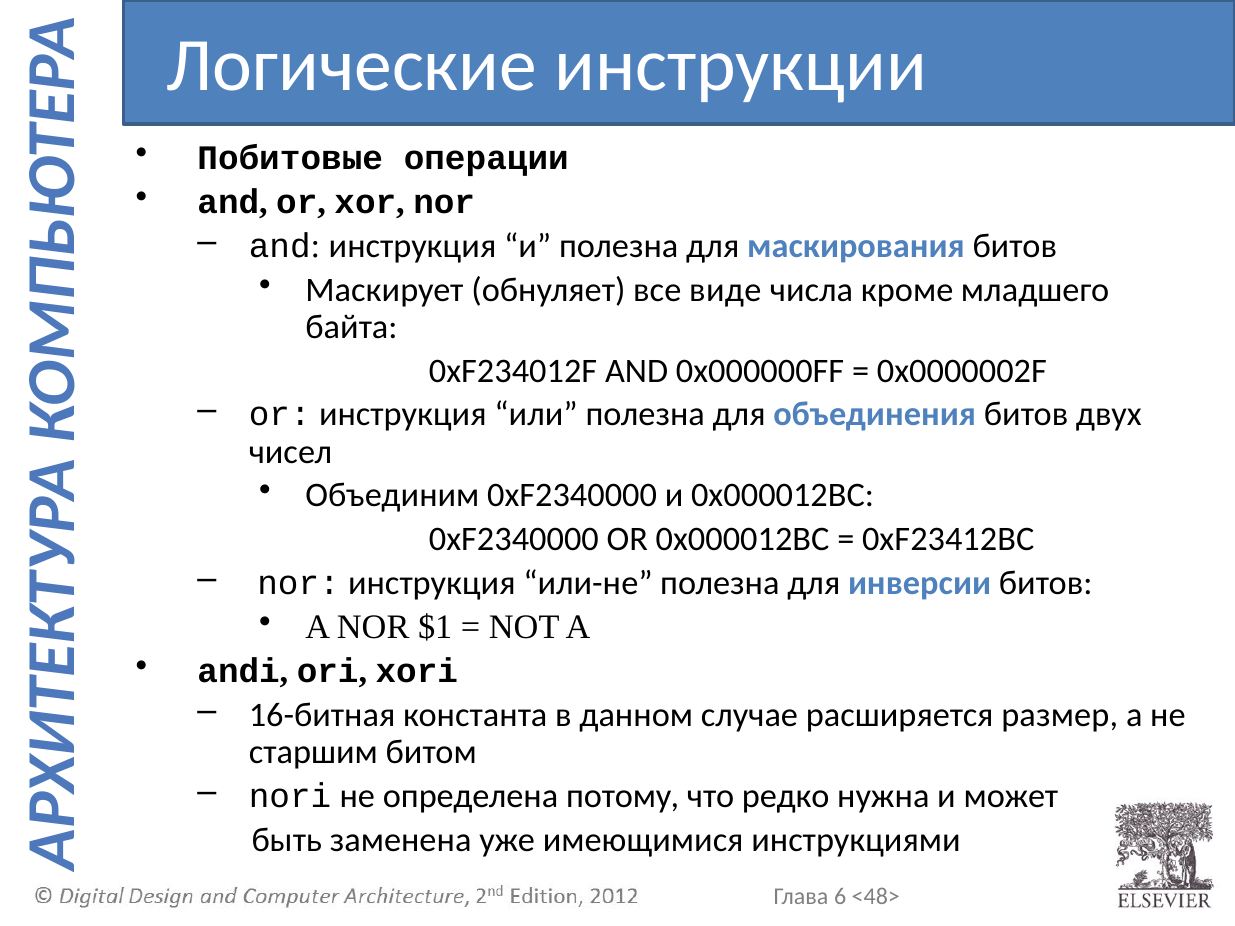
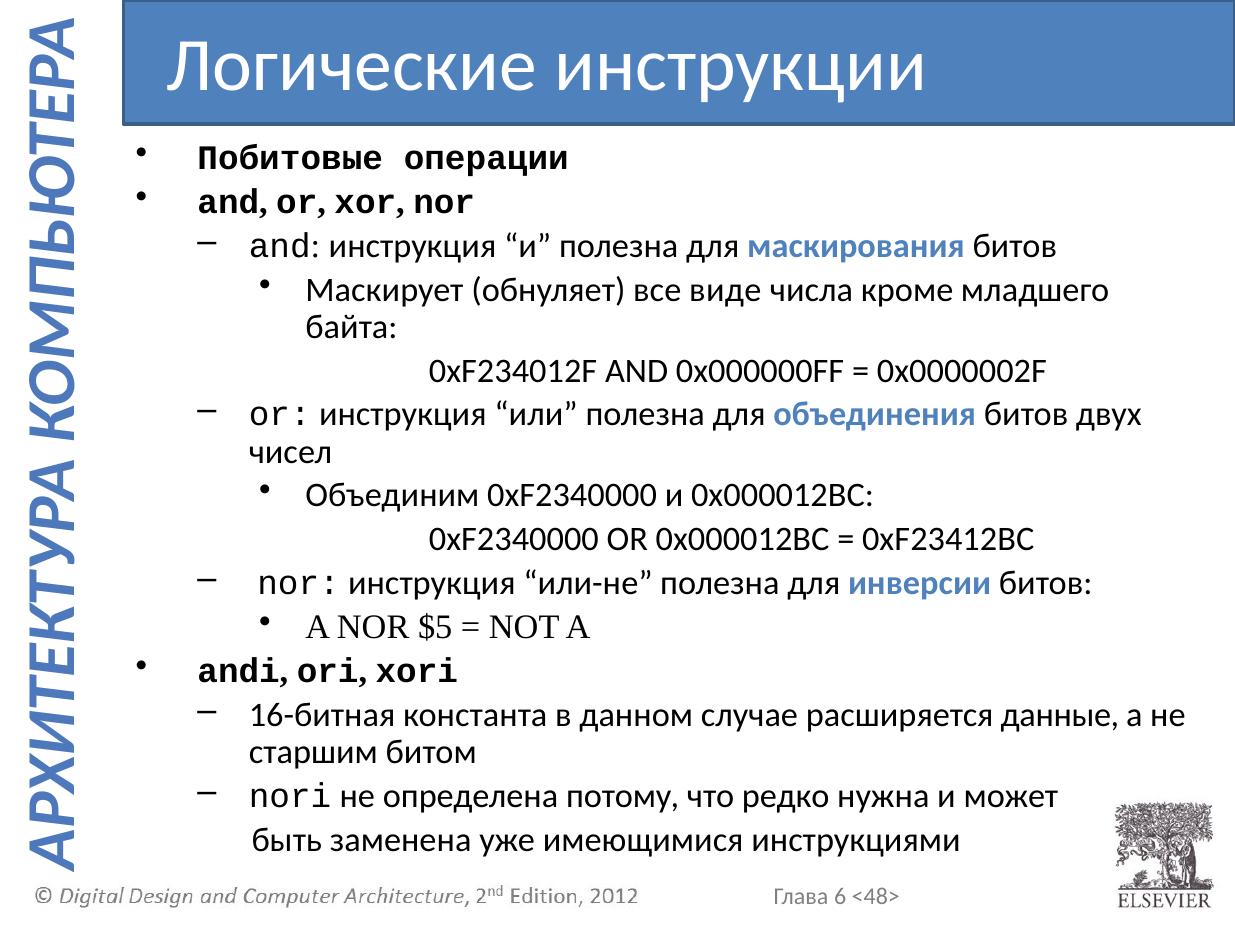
$1: $1 -> $5 (435, 627)
размер: размер -> данные (1060, 715)
